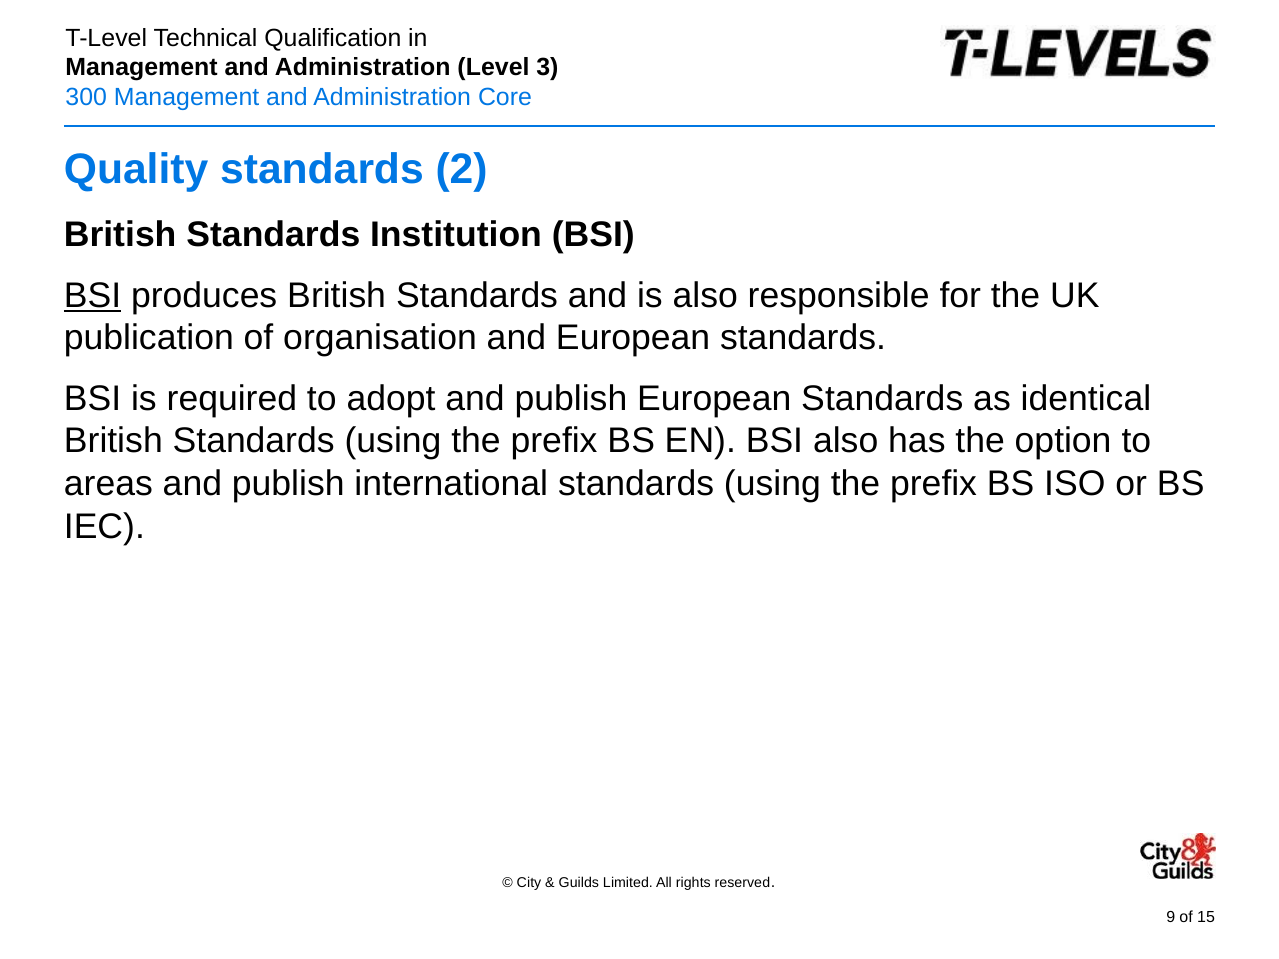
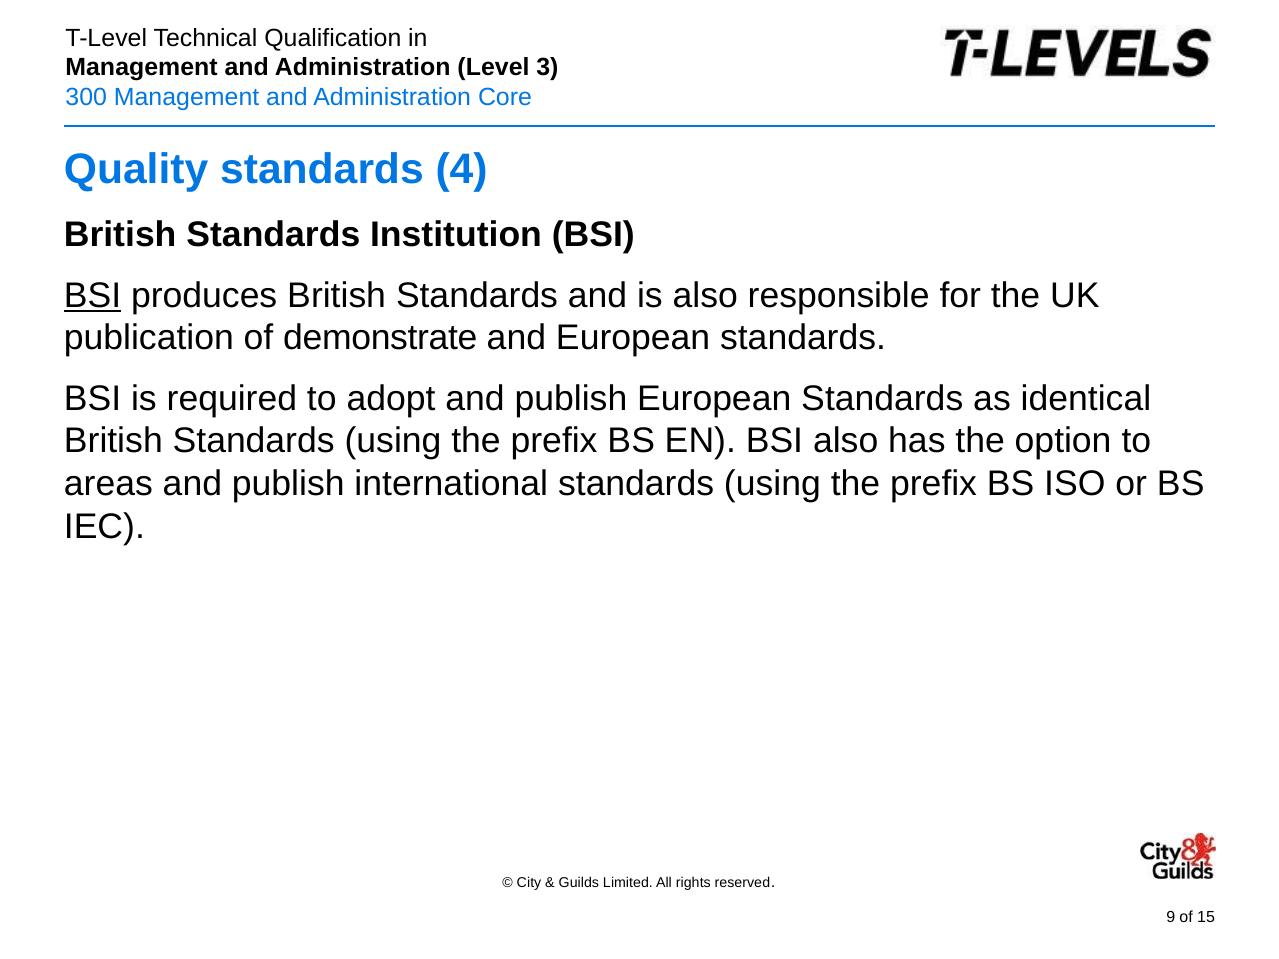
2: 2 -> 4 (462, 170)
organisation: organisation -> demonstrate (380, 338)
